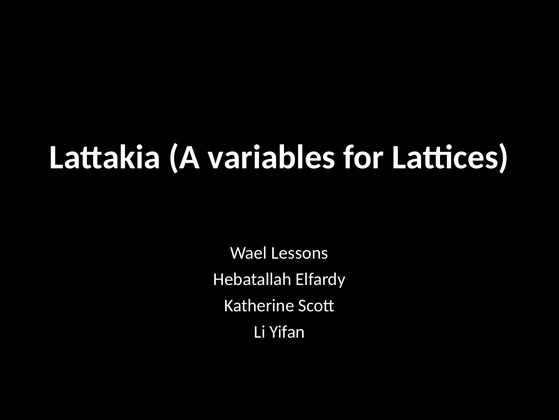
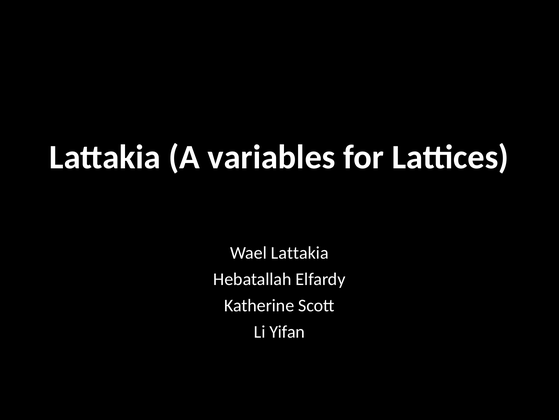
Wael Lessons: Lessons -> Lattakia (300, 252)
